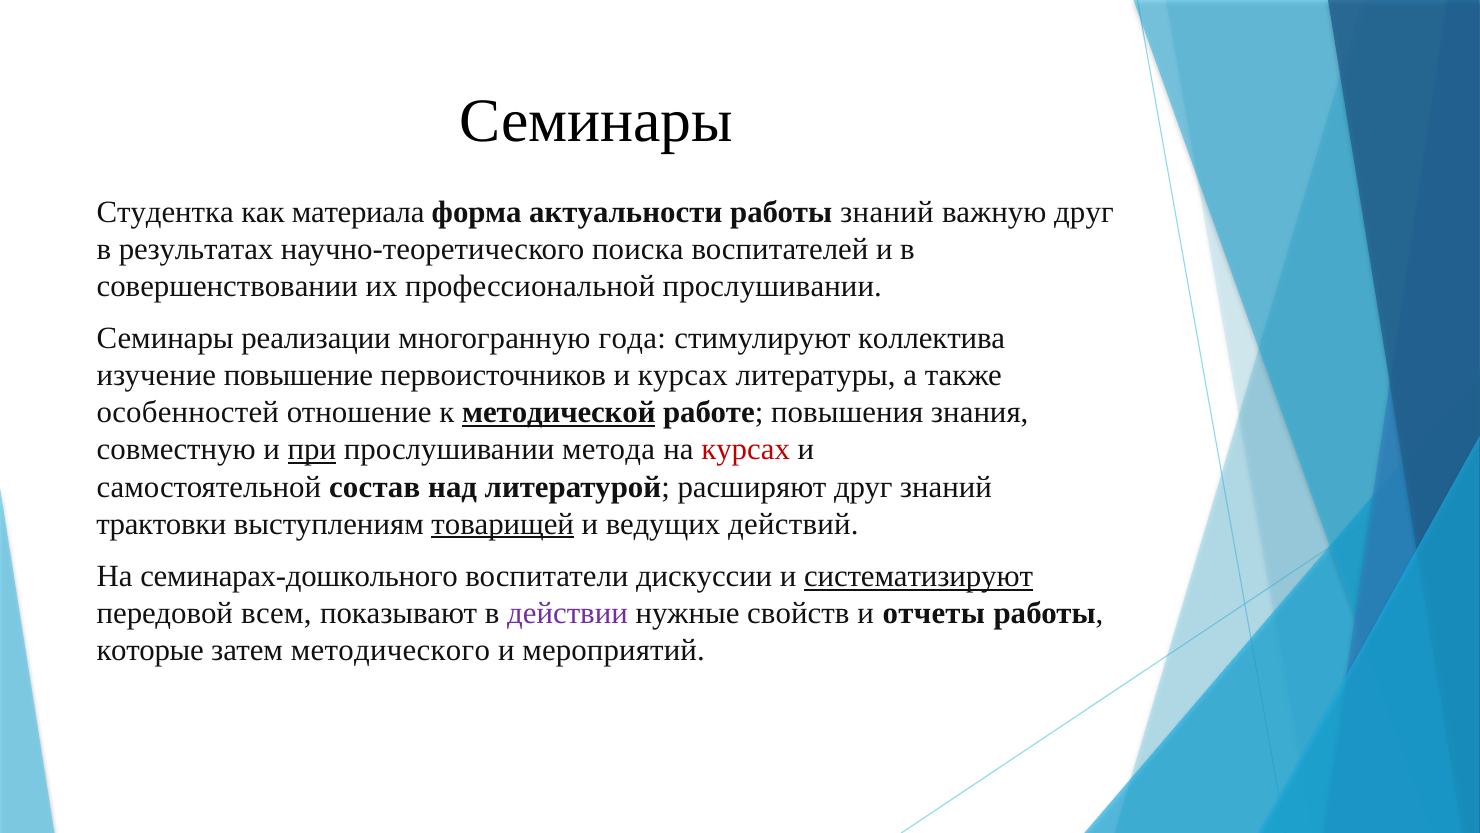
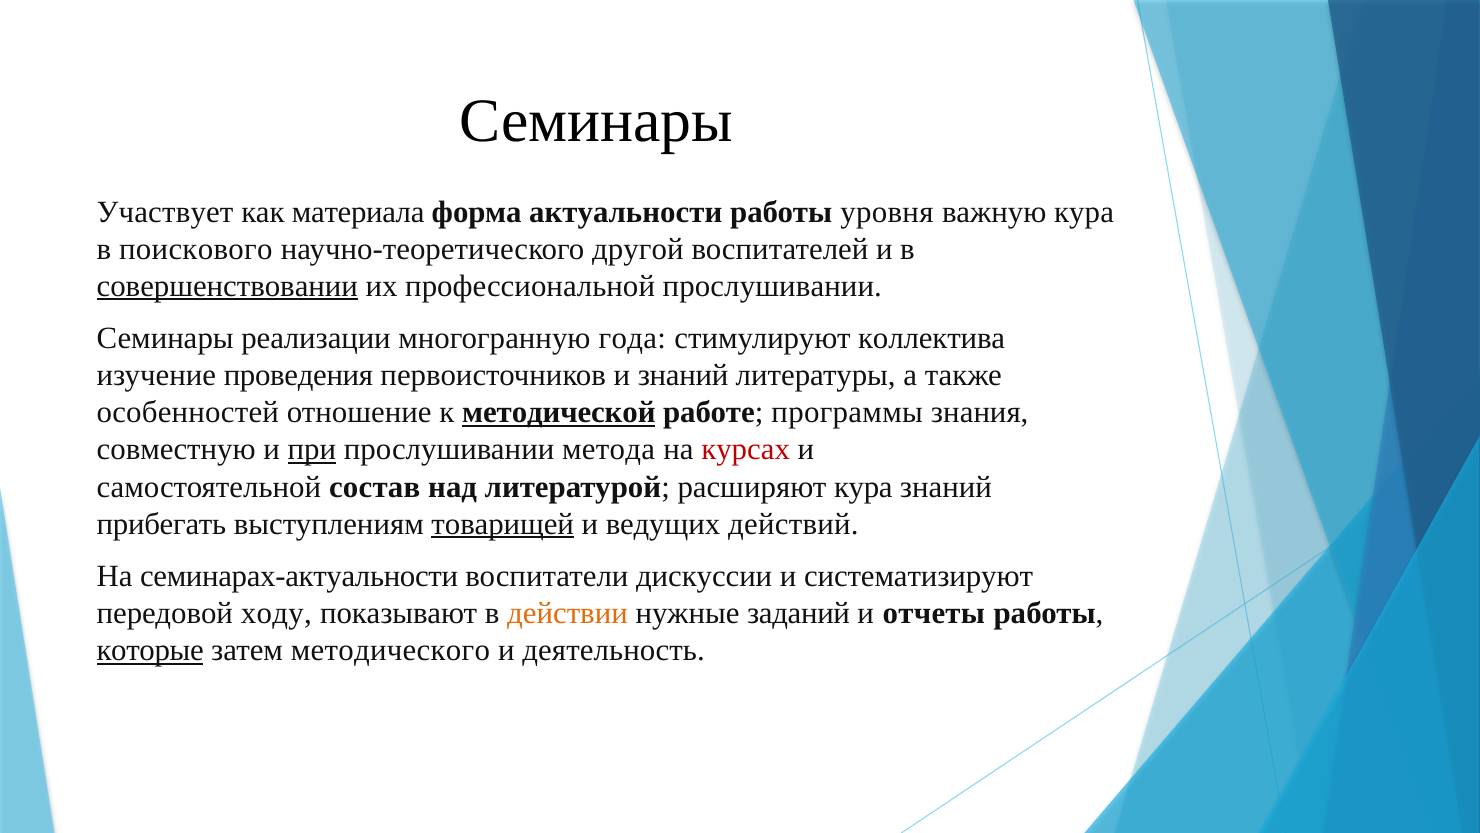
Студентка: Студентка -> Участвует (165, 212)
работы знаний: знаний -> уровня (887, 212)
важную друг: друг -> кура (1084, 212)
результатах: результатах -> поискового (196, 249)
поиска: поиска -> другой (638, 249)
совершенствовании underline: none -> present (227, 286)
повышение: повышение -> проведения (298, 375)
и курсах: курсах -> знаний (683, 375)
повышения: повышения -> программы (847, 412)
расширяют друг: друг -> кура (863, 487)
трактовки: трактовки -> прибегать (161, 524)
семинарах-дошкольного: семинарах-дошкольного -> семинарах-актуальности (299, 576)
систематизируют underline: present -> none (919, 576)
всем: всем -> ходу (276, 613)
действии colour: purple -> orange (568, 613)
свойств: свойств -> заданий (799, 613)
которые underline: none -> present (150, 650)
мероприятий: мероприятий -> деятельность (614, 650)
